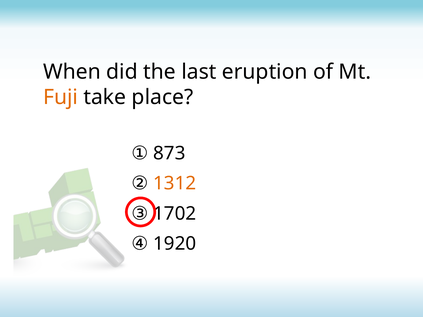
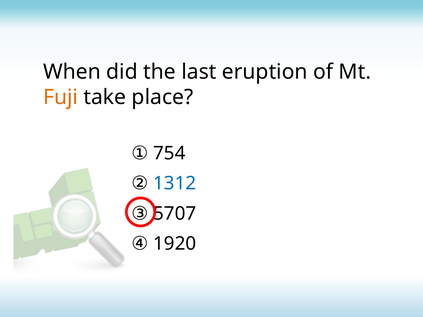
873: 873 -> 754 (169, 153)
1312 colour: orange -> blue (175, 184)
1702: 1702 -> 5707 (175, 214)
